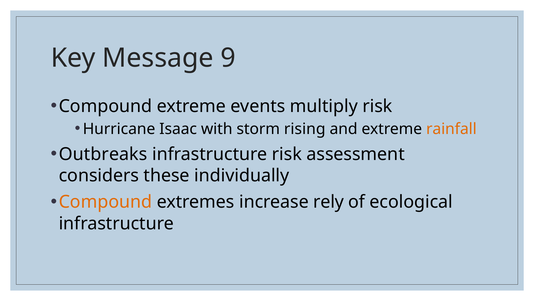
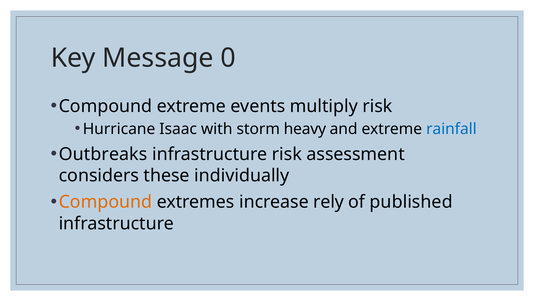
9: 9 -> 0 (228, 58)
rising: rising -> heavy (305, 129)
rainfall colour: orange -> blue (451, 129)
ecological: ecological -> published (411, 202)
